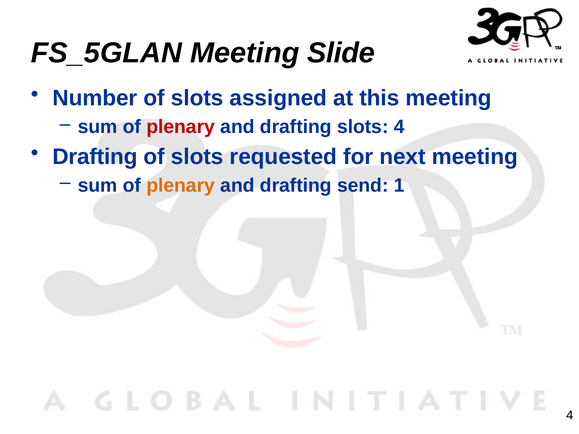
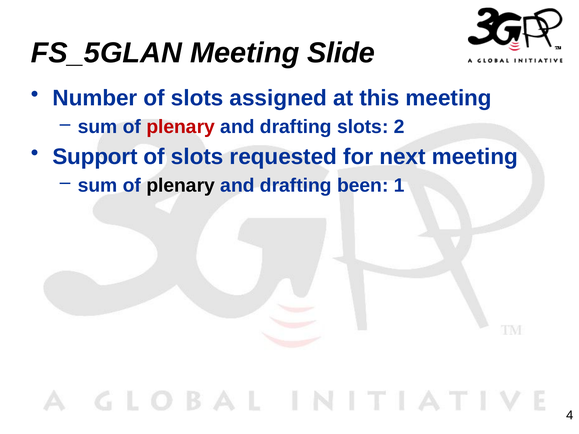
slots 4: 4 -> 2 (399, 127)
Drafting: Drafting -> Support (95, 157)
plenary colour: orange -> black (181, 185)
send: send -> been (363, 185)
